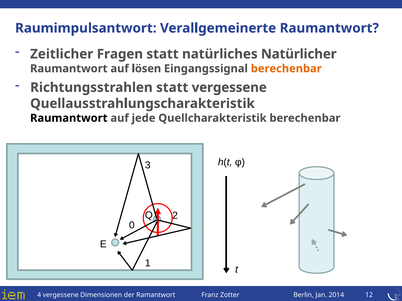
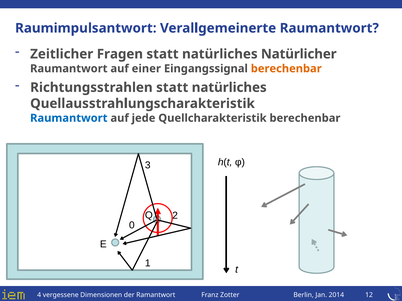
lösen: lösen -> einer (146, 69)
Richtungsstrahlen statt vergessene: vergessene -> natürliches (229, 88)
Raumantwort colour: black -> blue (69, 118)
